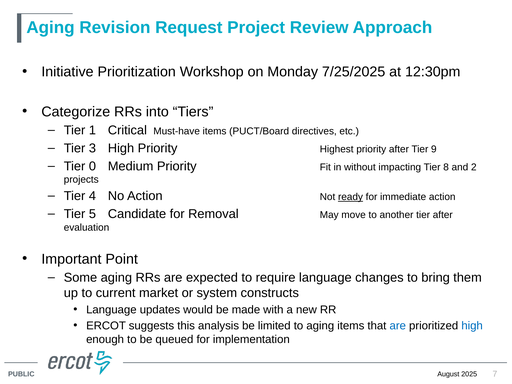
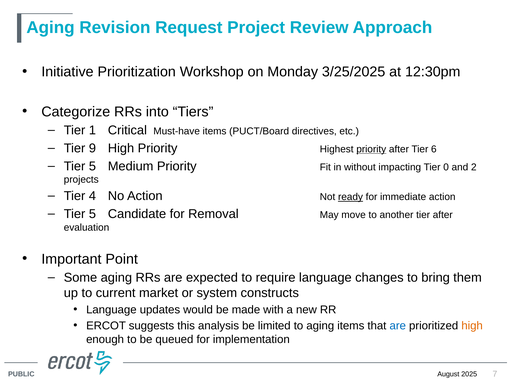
7/25/2025: 7/25/2025 -> 3/25/2025 (354, 72)
3: 3 -> 9 (92, 148)
priority underline: none -> present (371, 149)
9: 9 -> 6 (434, 149)
0: 0 -> 5 (92, 166)
8: 8 -> 0 (446, 167)
high colour: blue -> orange (472, 326)
